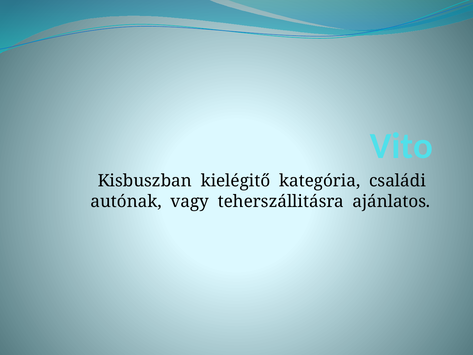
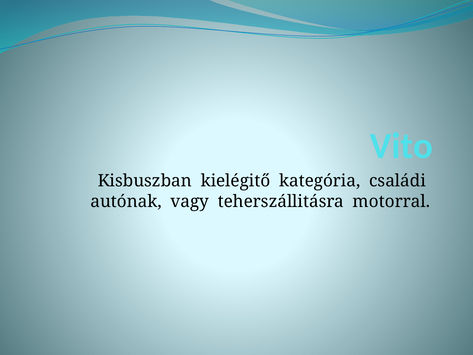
ajánlatos: ajánlatos -> motorral (391, 201)
